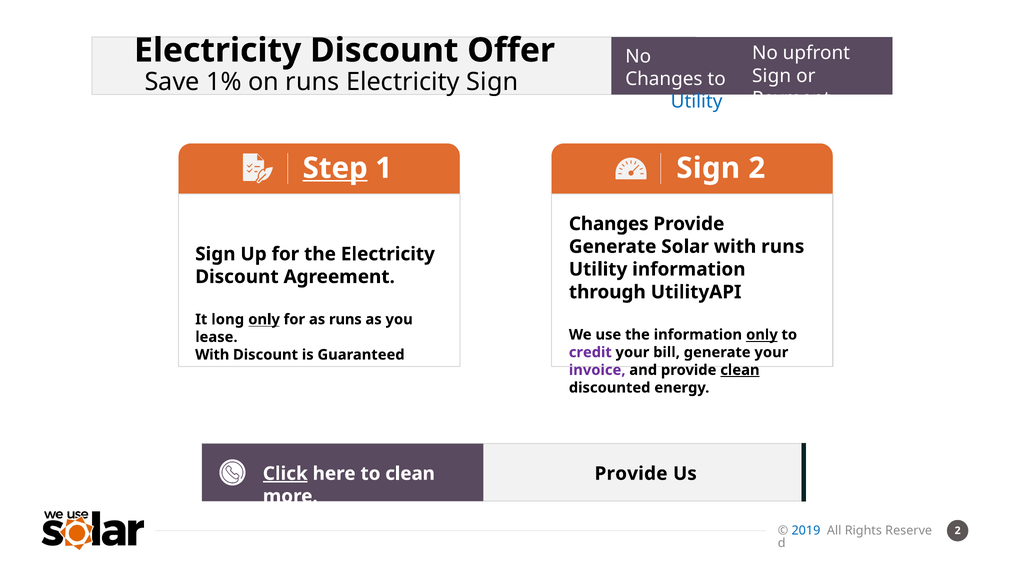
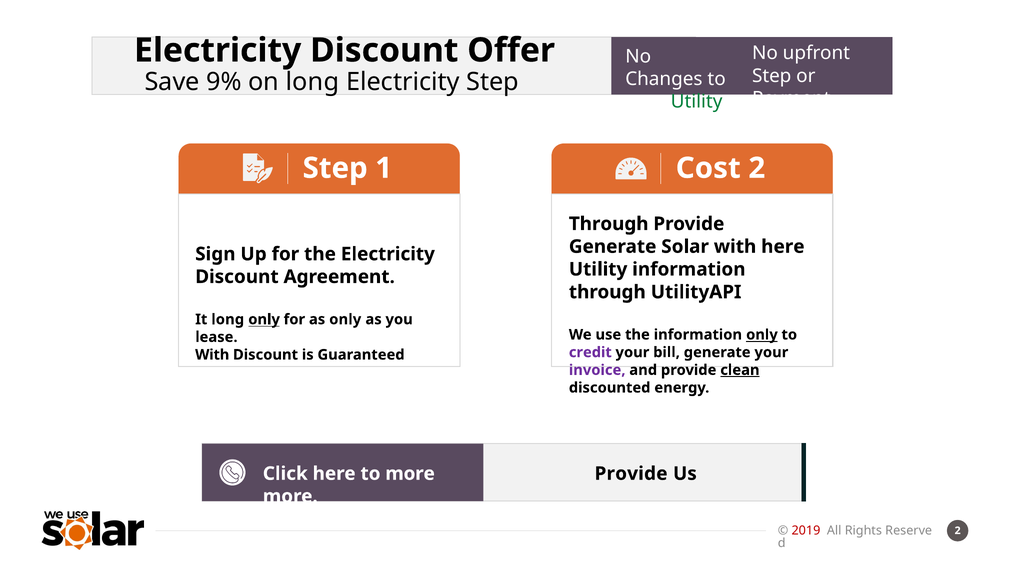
Sign: Sign -> Step (772, 76)
1%: 1% -> 9% (224, 82)
on runs: runs -> long (312, 82)
Electricity Sign: Sign -> Step (493, 82)
Utility colour: blue -> green (697, 102)
Step underline: present -> none (335, 168)
1 Sign: Sign -> Cost (708, 168)
Changes: Changes -> Through (609, 224)
with runs: runs -> here (783, 247)
as runs: runs -> only (345, 319)
Click underline: present -> none (285, 474)
to clean: clean -> more (410, 474)
2019 colour: blue -> red (806, 531)
